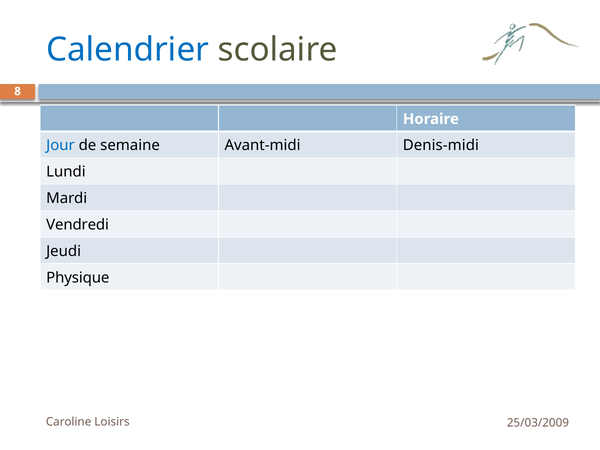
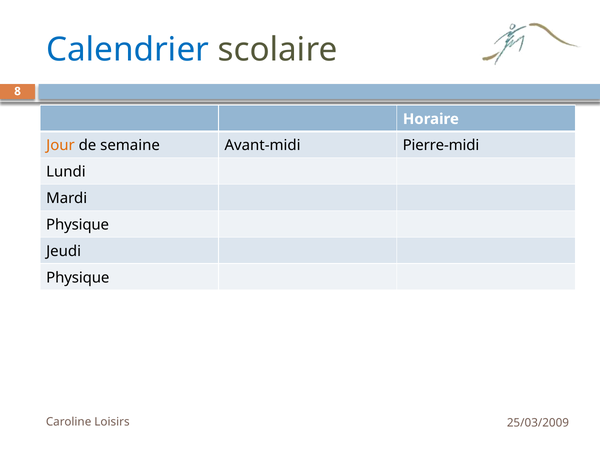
Jour colour: blue -> orange (60, 145)
Denis-midi: Denis-midi -> Pierre-midi (441, 145)
Vendredi: Vendredi -> Physique (78, 225)
